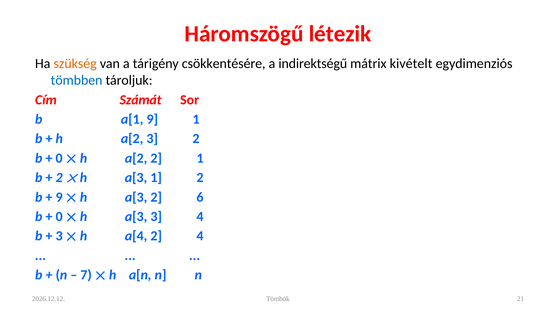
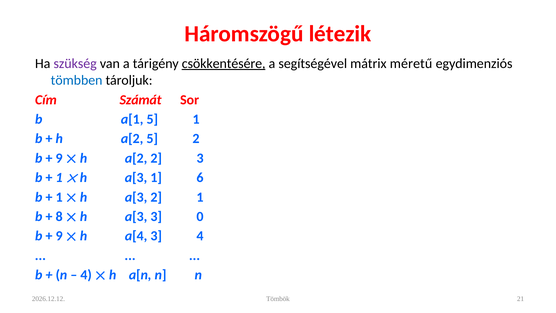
szükség colour: orange -> purple (75, 64)
csökkentésére underline: none -> present (224, 64)
indirektségű: indirektségű -> segítségével (313, 64)
kivételt: kivételt -> méretű (411, 64)
a[1 9: 9 -> 5 (152, 119)
a[2 3: 3 -> 5 (152, 139)
0: 0 -> 9 (59, 158)
2 1: 1 -> 3 (200, 158)
2: 2 -> 1 (59, 177)
1 2: 2 -> 6 (200, 177)
9: 9 -> 1 (59, 197)
2 6: 6 -> 1 (200, 197)
0: 0 -> 8 (59, 216)
3 4: 4 -> 0 (200, 216)
3: 3 -> 9 (59, 236)
a[4 2: 2 -> 3 (156, 236)
7: 7 -> 4 (86, 275)
